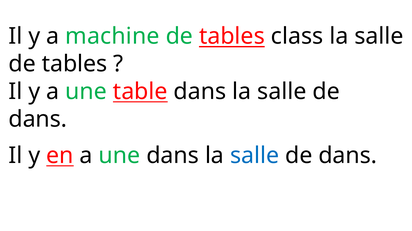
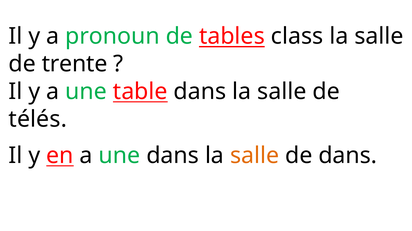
machine: machine -> pronoun (113, 36)
tables: tables -> trente (75, 64)
dans: dans -> télés (38, 120)
salle colour: blue -> orange (255, 156)
